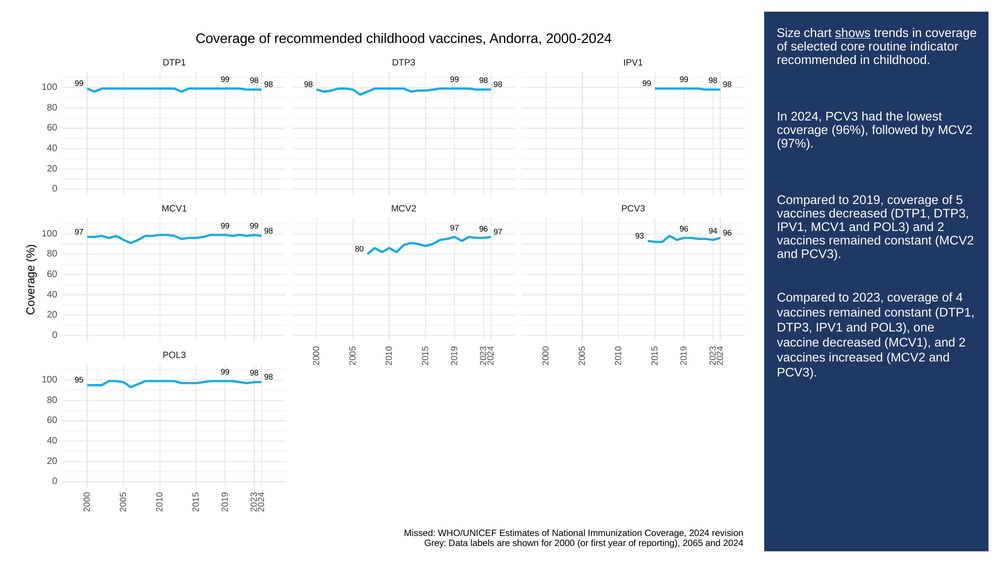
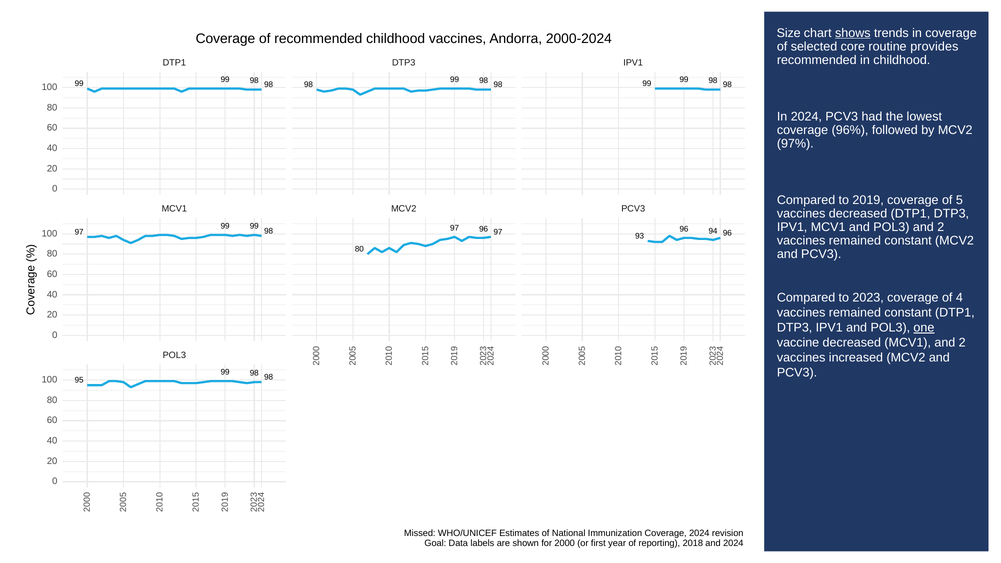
indicator: indicator -> provides (934, 46)
one underline: none -> present (924, 328)
Grey: Grey -> Goal (435, 543)
2065: 2065 -> 2018 (693, 543)
